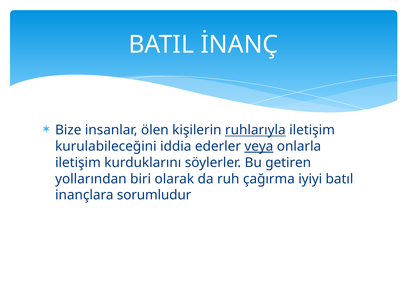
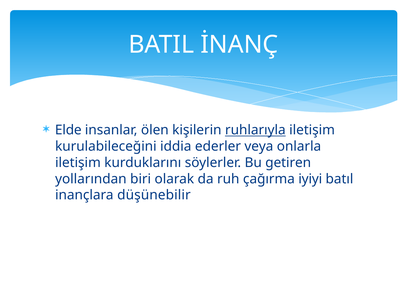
Bize: Bize -> Elde (68, 130)
veya underline: present -> none (259, 146)
sorumludur: sorumludur -> düşünebilir (154, 195)
